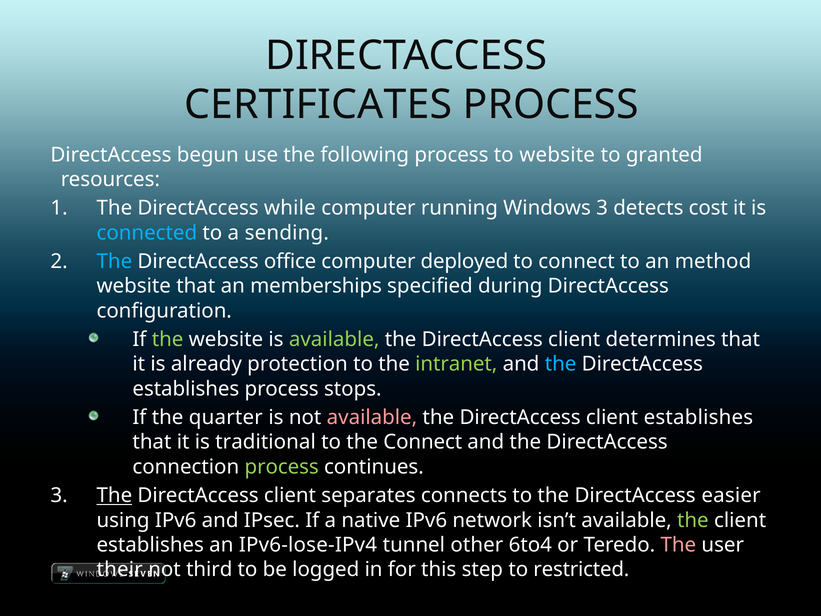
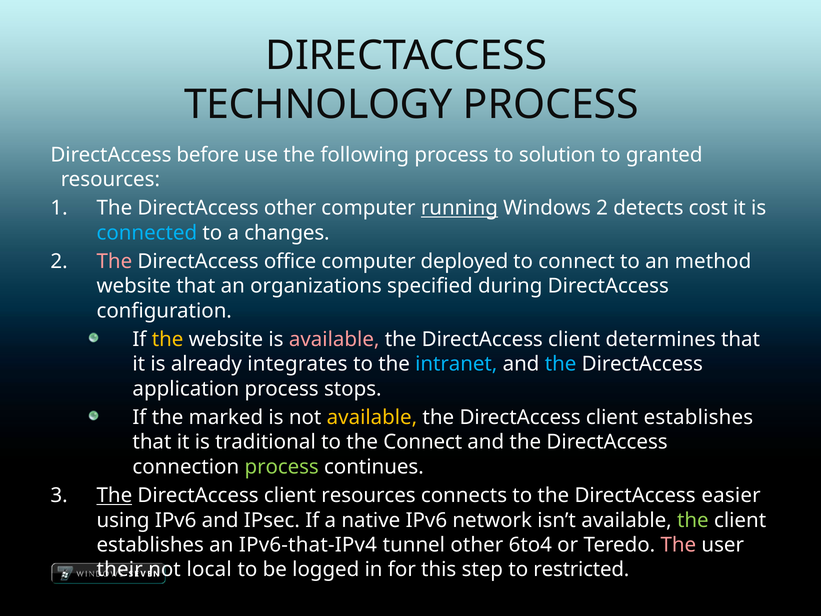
CERTIFICATES: CERTIFICATES -> TECHNOLOGY (318, 105)
begun: begun -> before (208, 155)
to website: website -> solution (557, 155)
DirectAccess while: while -> other (290, 208)
running underline: none -> present (459, 208)
Windows 3: 3 -> 2 (602, 208)
sending: sending -> changes (287, 233)
The colour: light blue -> pink (114, 261)
memberships: memberships -> organizations (316, 286)
the colour: light green -> yellow (168, 339)
available colour: light green -> pink (334, 339)
protection: protection -> integrates (297, 364)
intranet colour: light green -> light blue (456, 364)
establishes: establishes -> application (186, 389)
quarter: quarter -> marked (226, 417)
available colour: pink -> yellow (372, 417)
client separates: separates -> resources (369, 495)
IPv6-lose-IPv4: IPv6-lose-IPv4 -> IPv6-that-IPv4 (308, 545)
third: third -> local (209, 569)
